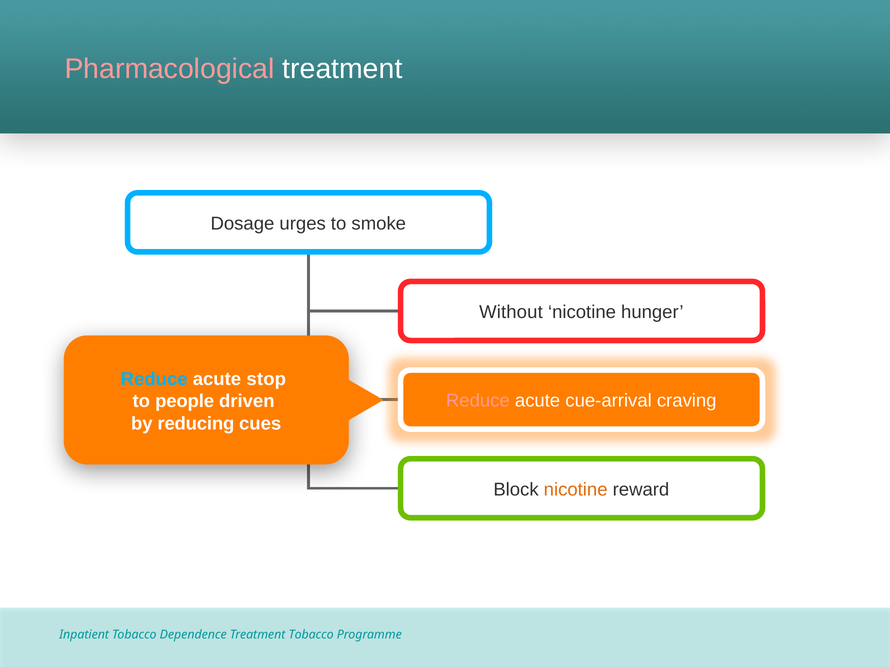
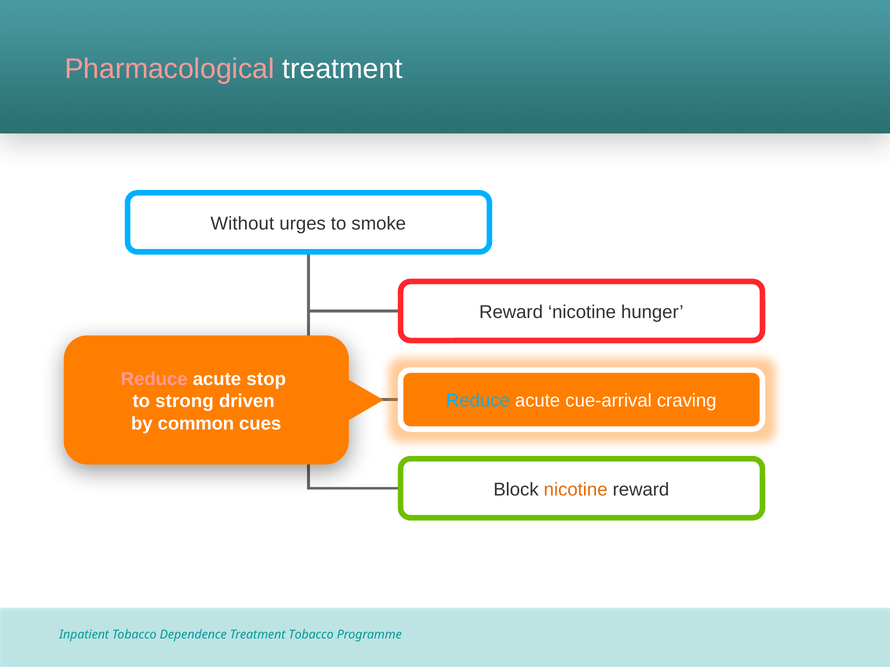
Dosage: Dosage -> Without (242, 224)
Without: Without -> Reward (511, 312)
Reduce colour: light blue -> pink (154, 379)
Reduce colour: pink -> light blue (478, 401)
people: people -> strong (184, 402)
reducing: reducing -> common (196, 424)
